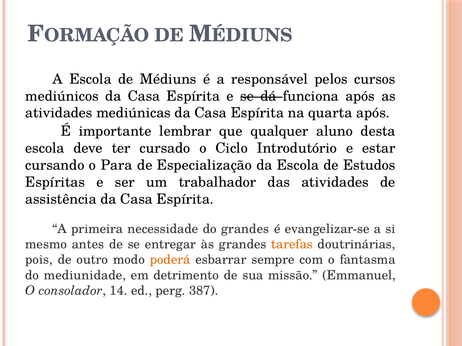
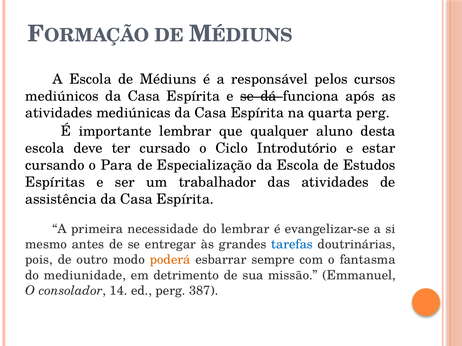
quarta após: após -> perg (373, 113)
do grandes: grandes -> lembrar (245, 229)
tarefas colour: orange -> blue (292, 245)
